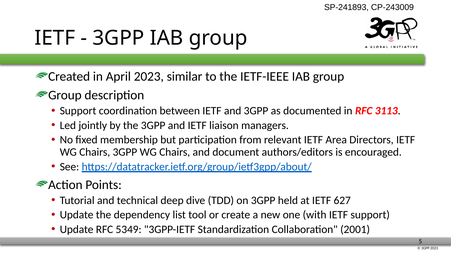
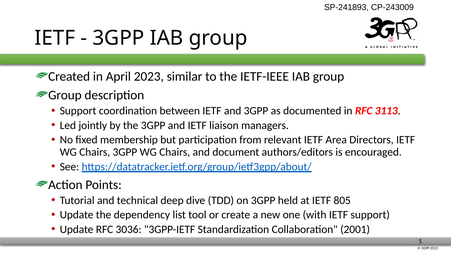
627: 627 -> 805 (342, 200)
5349: 5349 -> 3036 (129, 229)
